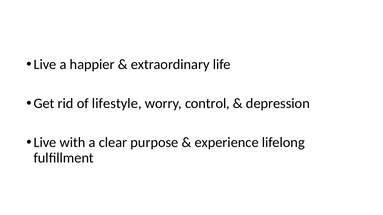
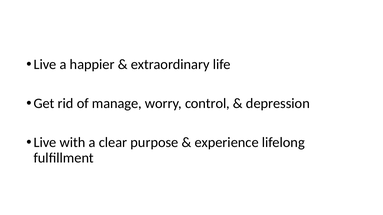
lifestyle: lifestyle -> manage (117, 104)
